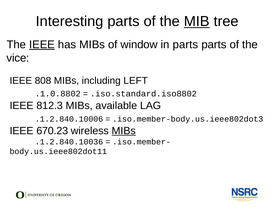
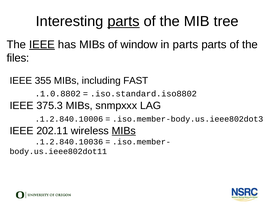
parts underline: none -> present (123, 21)
MIB underline: present -> none (197, 21)
vice: vice -> files (18, 58)
808: 808 -> 355 (43, 81)
LEFT: LEFT -> FAST (136, 81)
812.3: 812.3 -> 375.3 (50, 106)
available: available -> snmpxxx (116, 106)
670.23: 670.23 -> 202.11 (52, 131)
